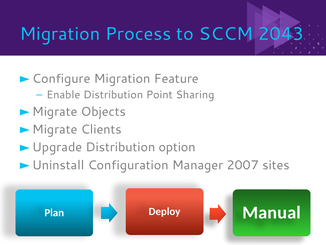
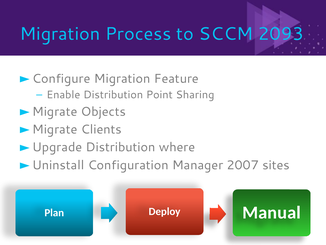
2043: 2043 -> 2093 (281, 34)
option: option -> where (177, 147)
